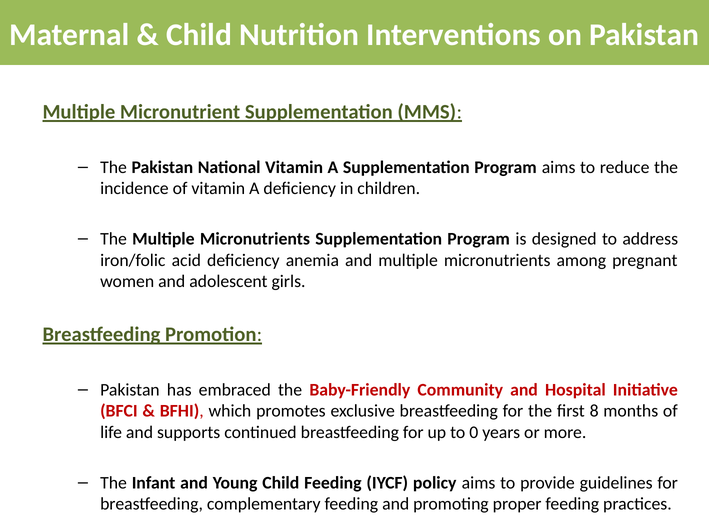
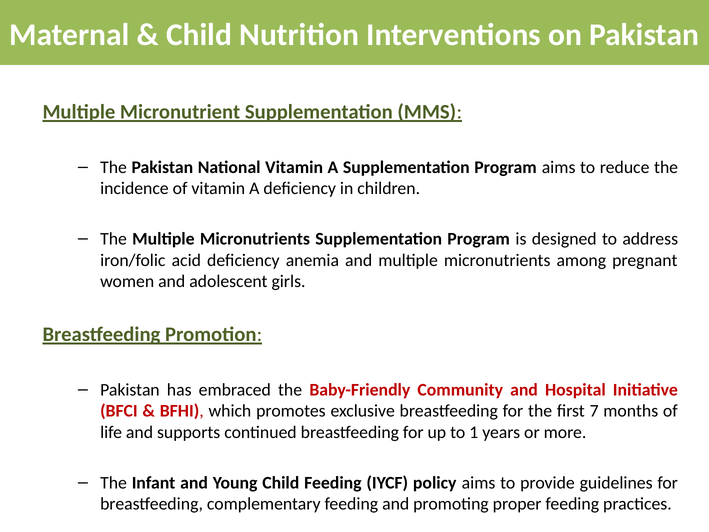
8: 8 -> 7 (594, 411)
0: 0 -> 1 (474, 432)
